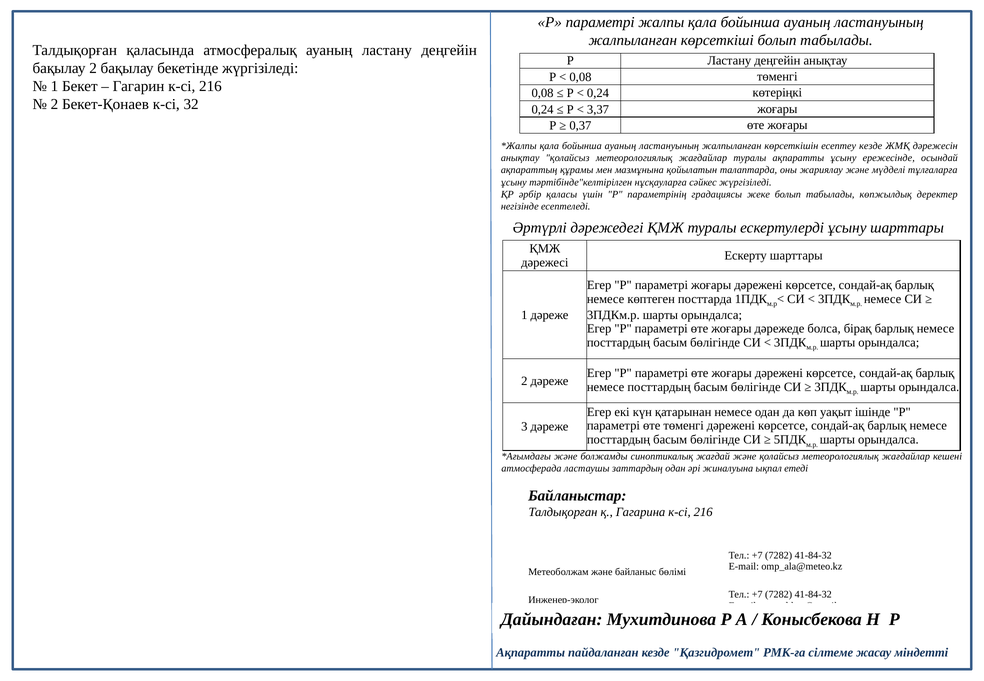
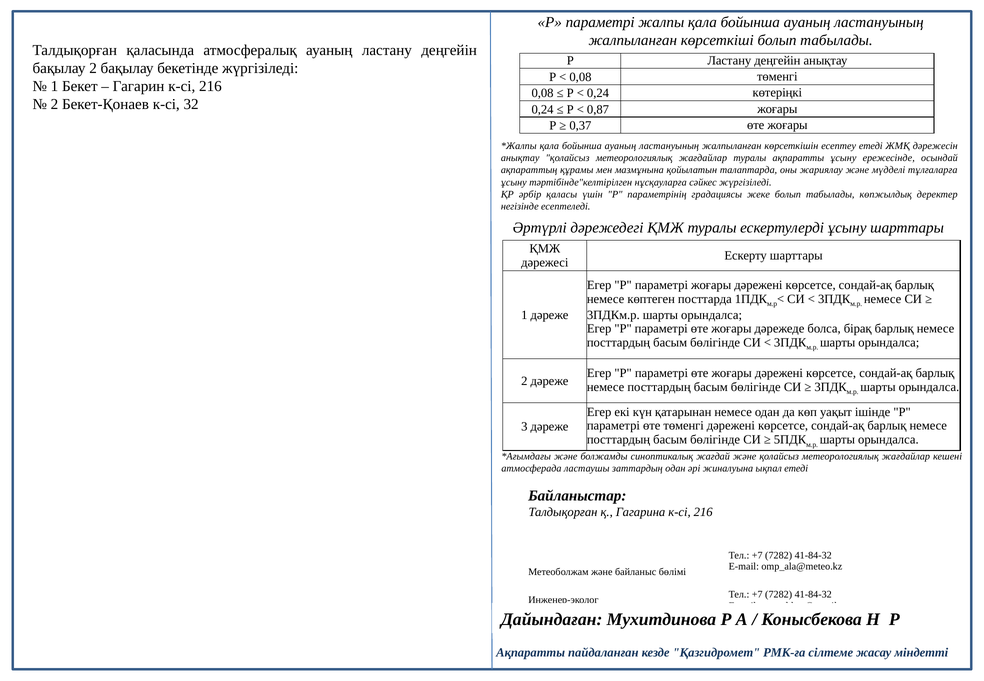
3,37: 3,37 -> 0,87 (598, 109)
есептеу кезде: кезде -> етеді (871, 146)
